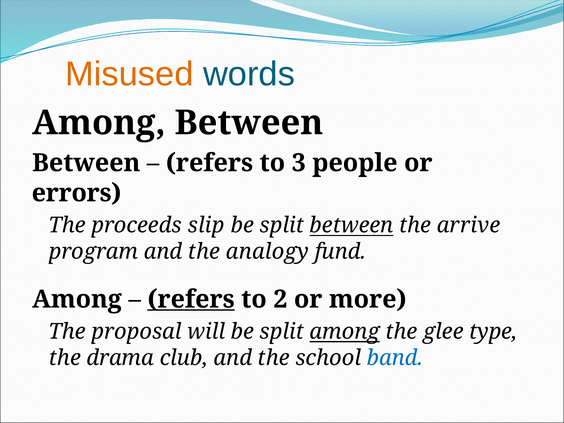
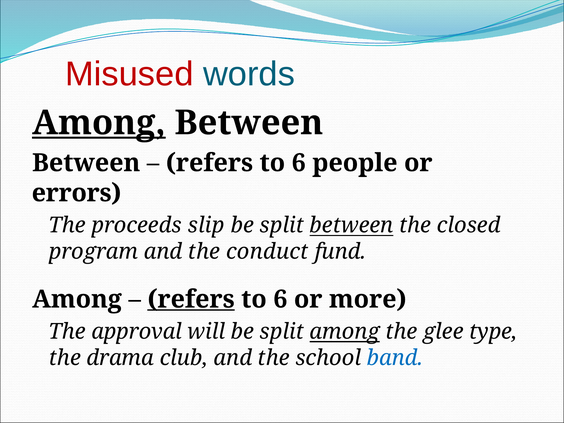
Misused colour: orange -> red (129, 74)
Among underline: none -> present (99, 123)
3: 3 -> 6 (299, 163)
arrive: arrive -> closed (469, 225)
analogy: analogy -> conduct (267, 252)
2: 2 -> 6 (280, 299)
proposal: proposal -> approval (137, 332)
